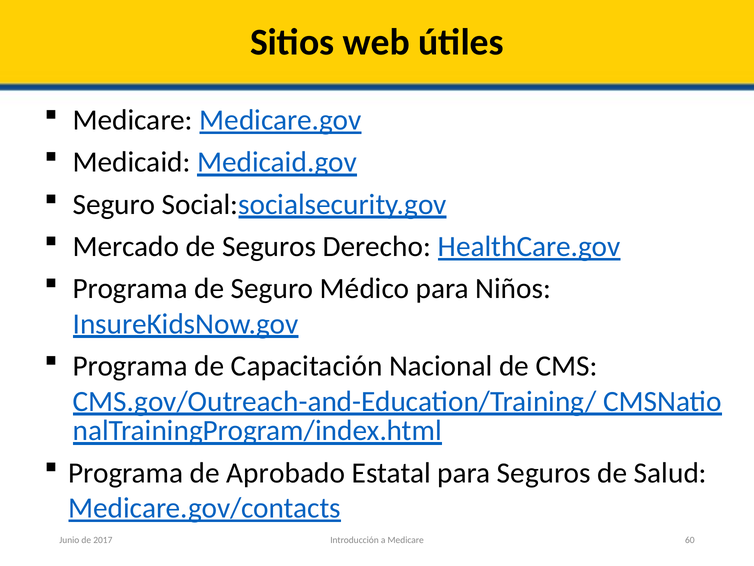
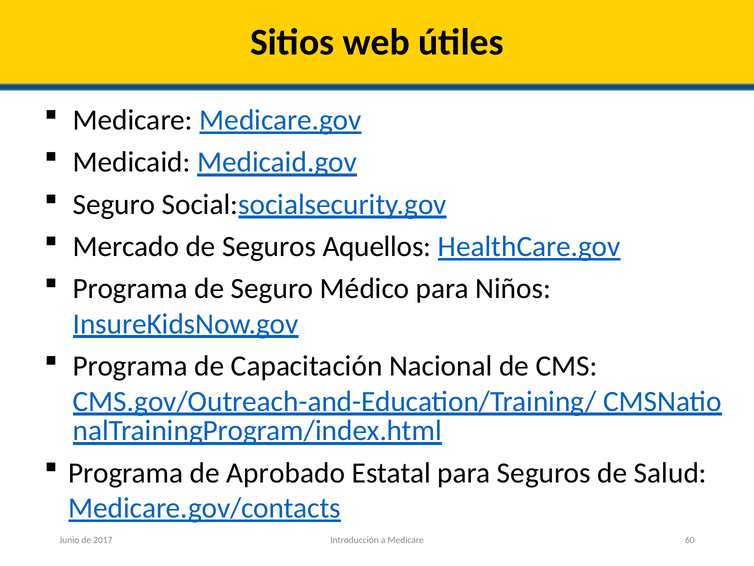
Derecho: Derecho -> Aquellos (377, 246)
